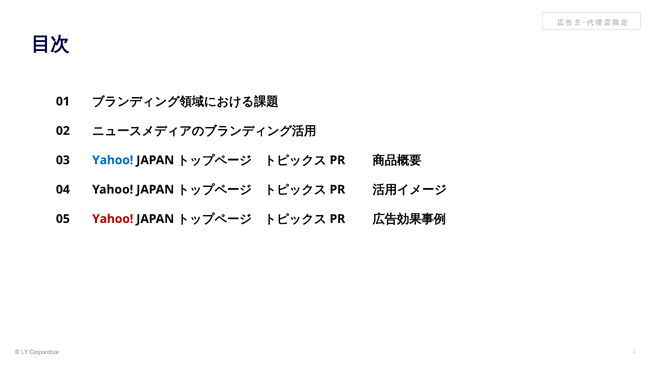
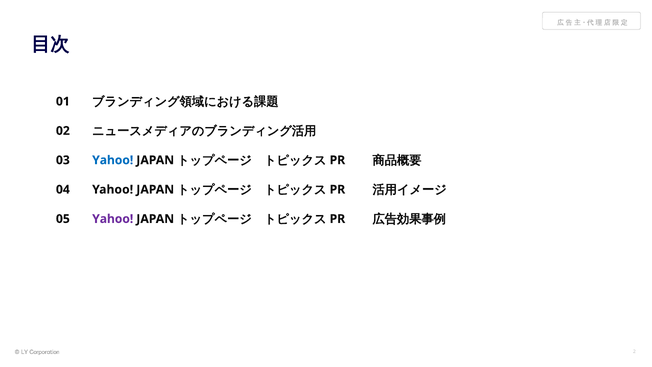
Yahoo colour: red -> purple (113, 219)
